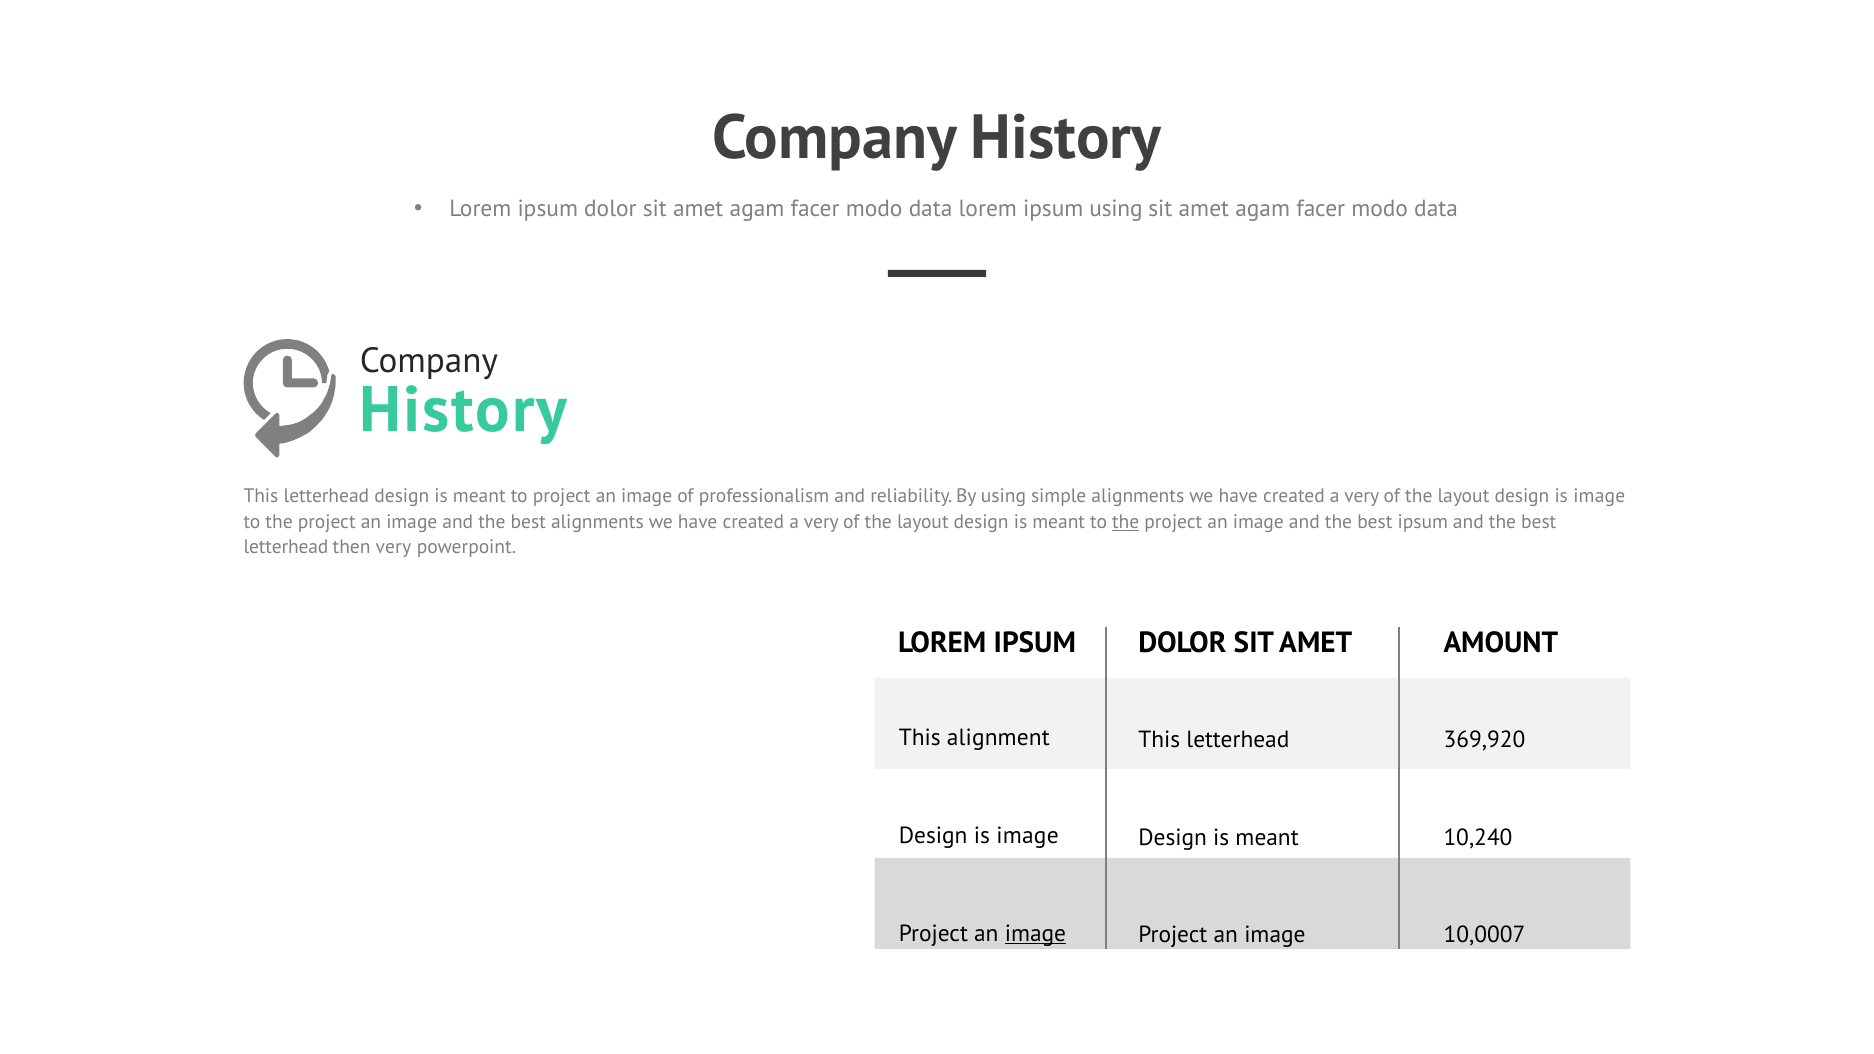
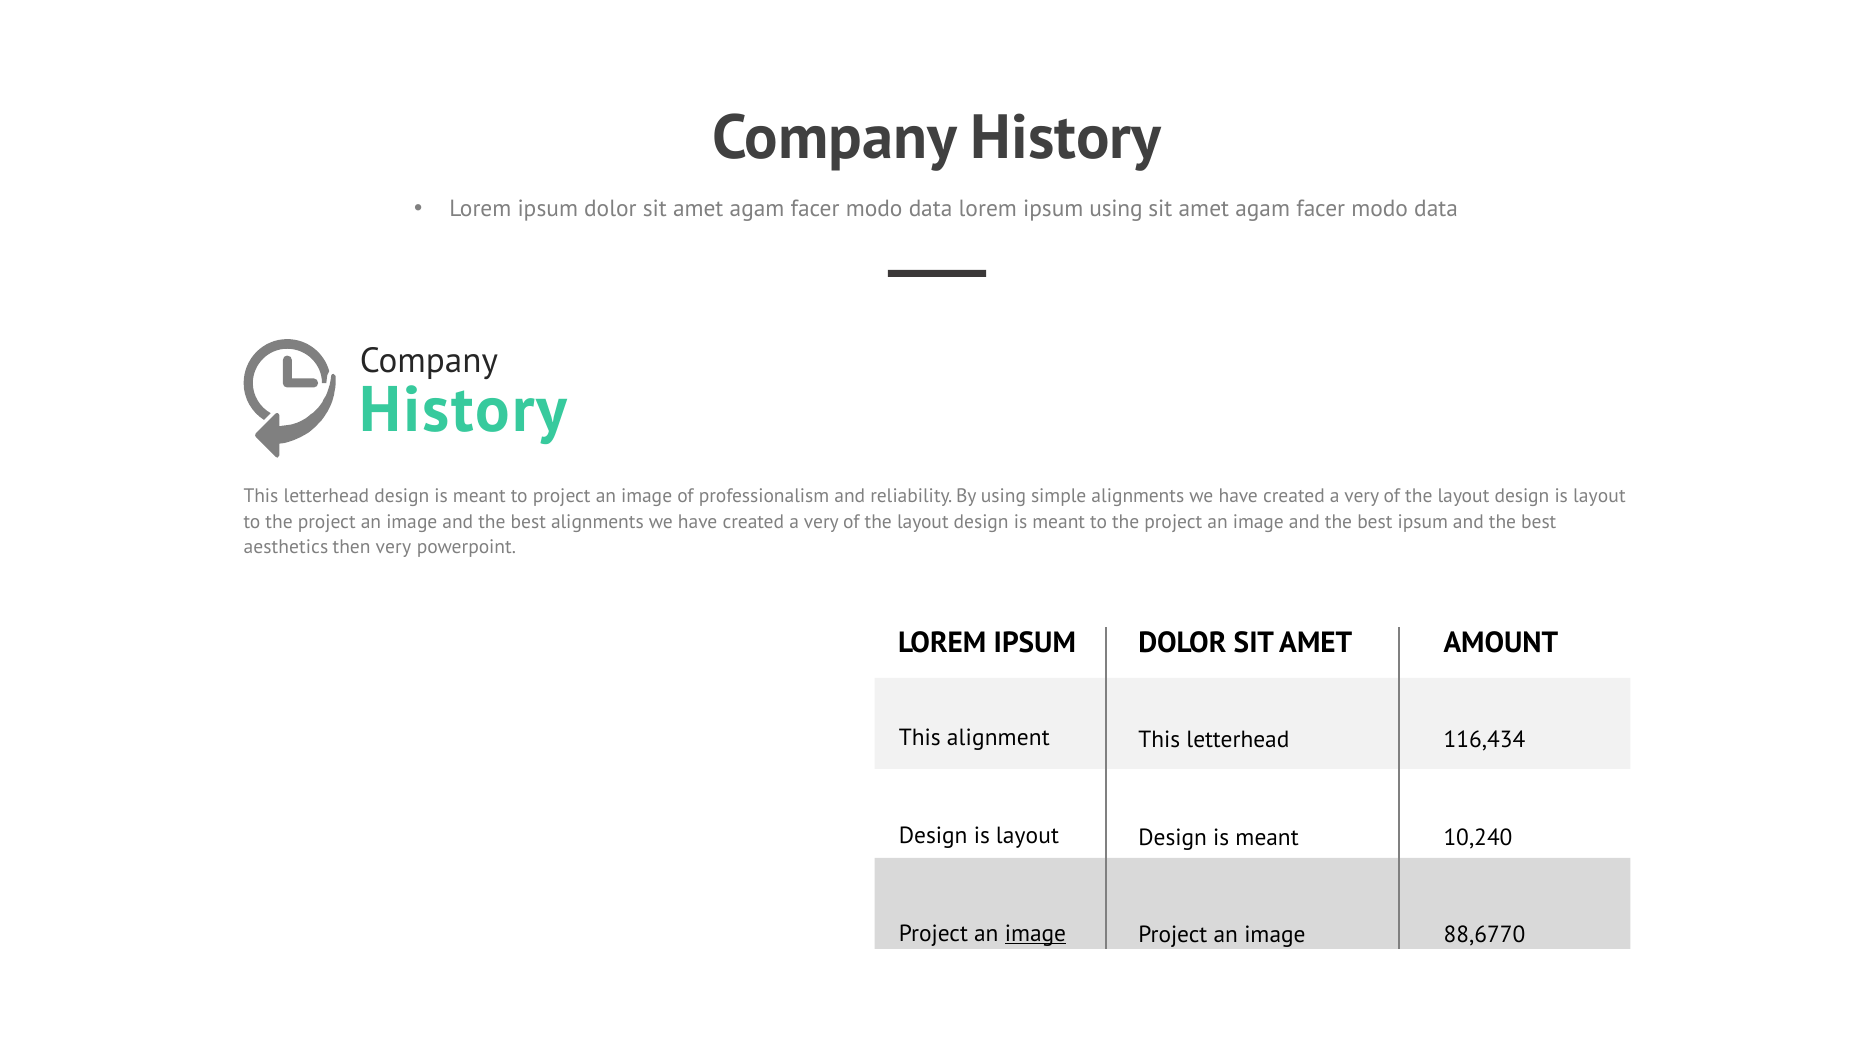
layout design is image: image -> layout (1599, 497)
the underline: present -> none (1126, 522)
letterhead: letterhead -> aesthetics (286, 547)
369,920: 369,920 -> 116,434 (1484, 740)
image: image -> layout (1028, 836)
10,0007: 10,0007 -> 88,6770 (1484, 935)
